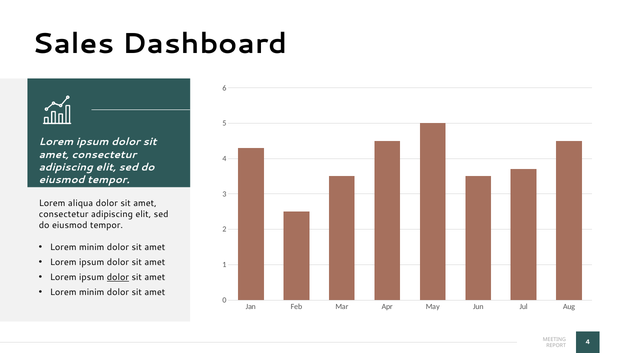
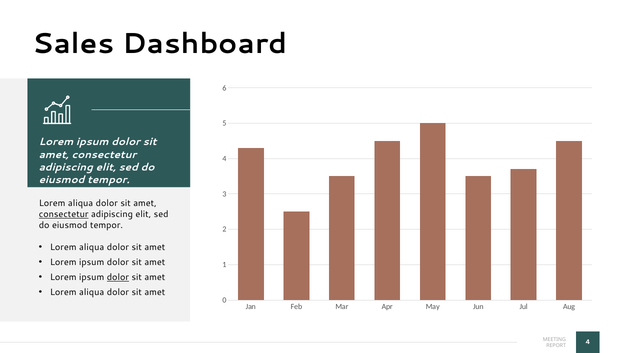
consectetur underline: none -> present (64, 214)
minim: minim -> aliqua (92, 247)
minim: minim -> aliqua (92, 292)
